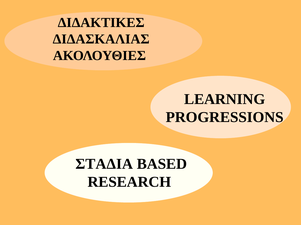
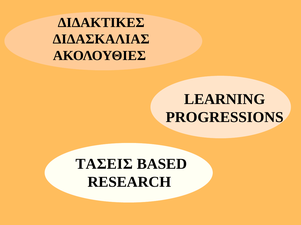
ΣΤΑΔΙΑ: ΣΤΑΔΙΑ -> ΤΑΣΕΙΣ (104, 165)
